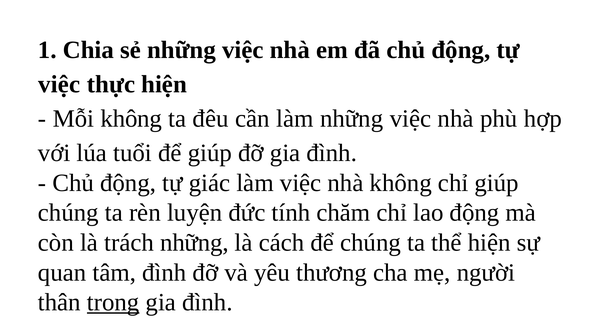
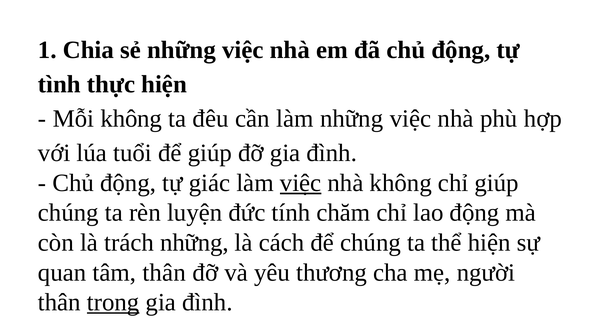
việc: việc -> tình (59, 84)
việc underline: none -> present (301, 183)
tâm đình: đình -> thân (164, 273)
